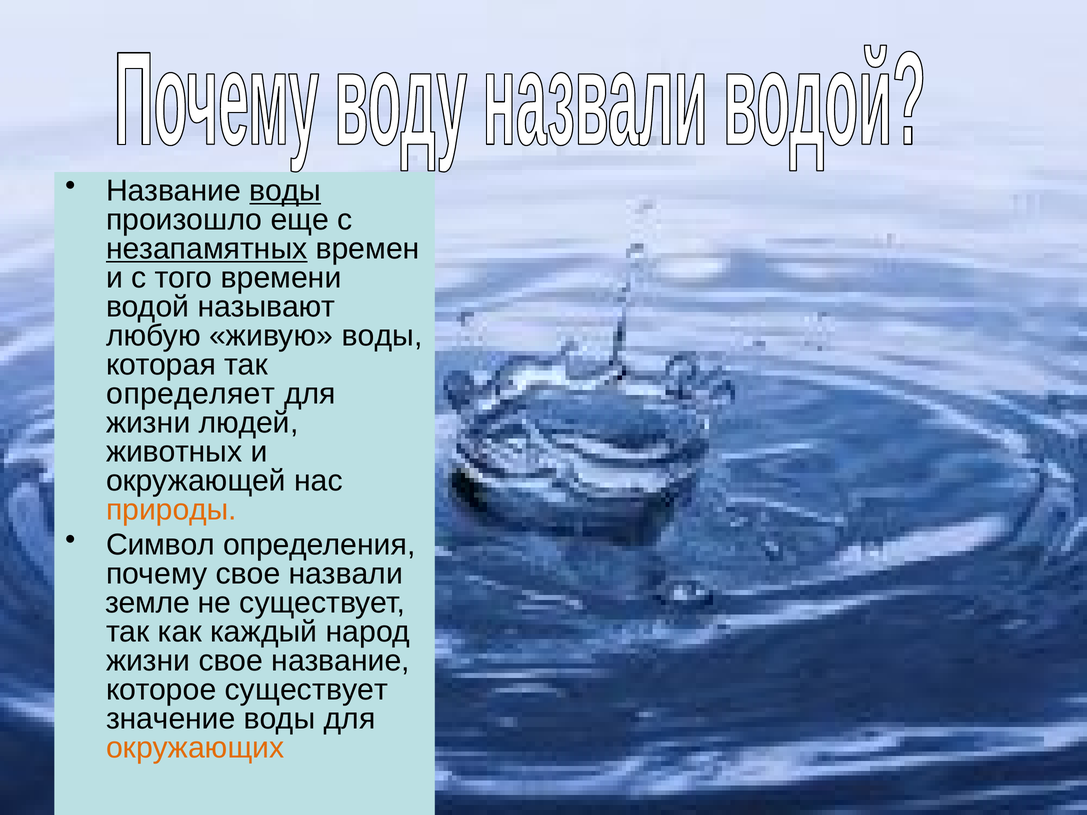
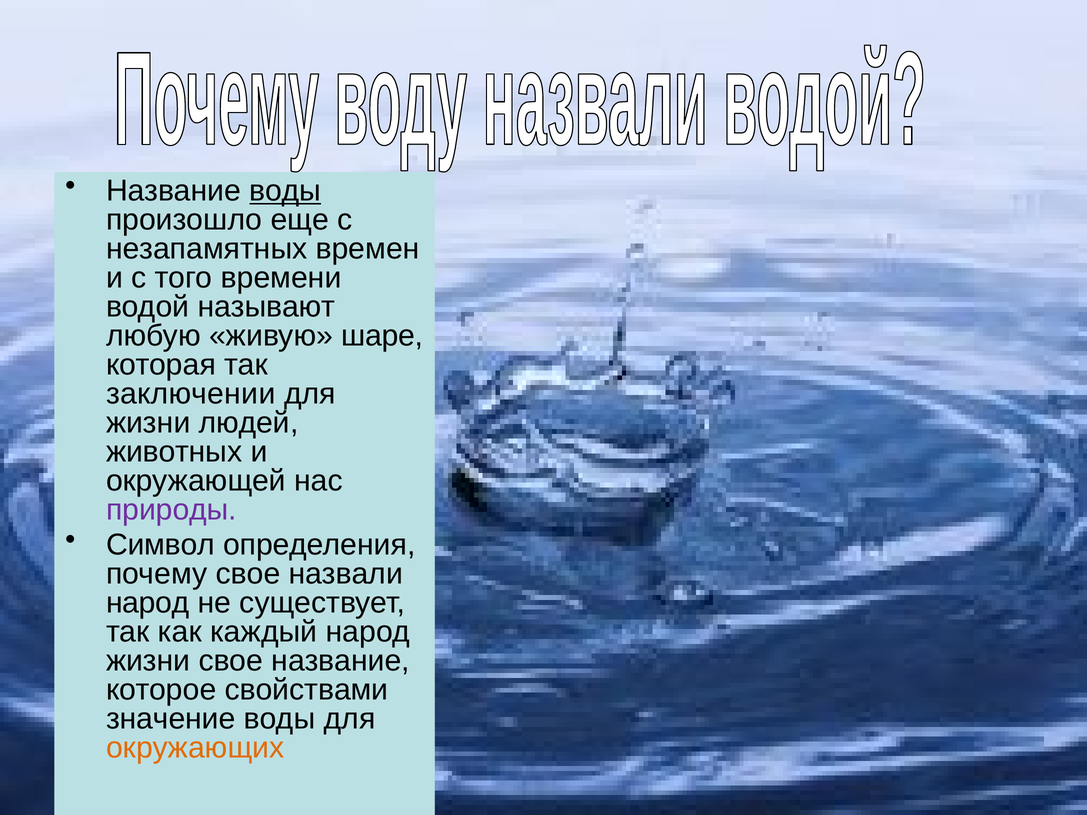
незапамятных underline: present -> none (207, 249)
живую воды: воды -> шаре (382, 336)
определяет: определяет -> заключении (191, 394)
природы colour: orange -> purple (171, 510)
земле: земле -> народ (148, 603)
которое существует: существует -> свойствами (307, 690)
